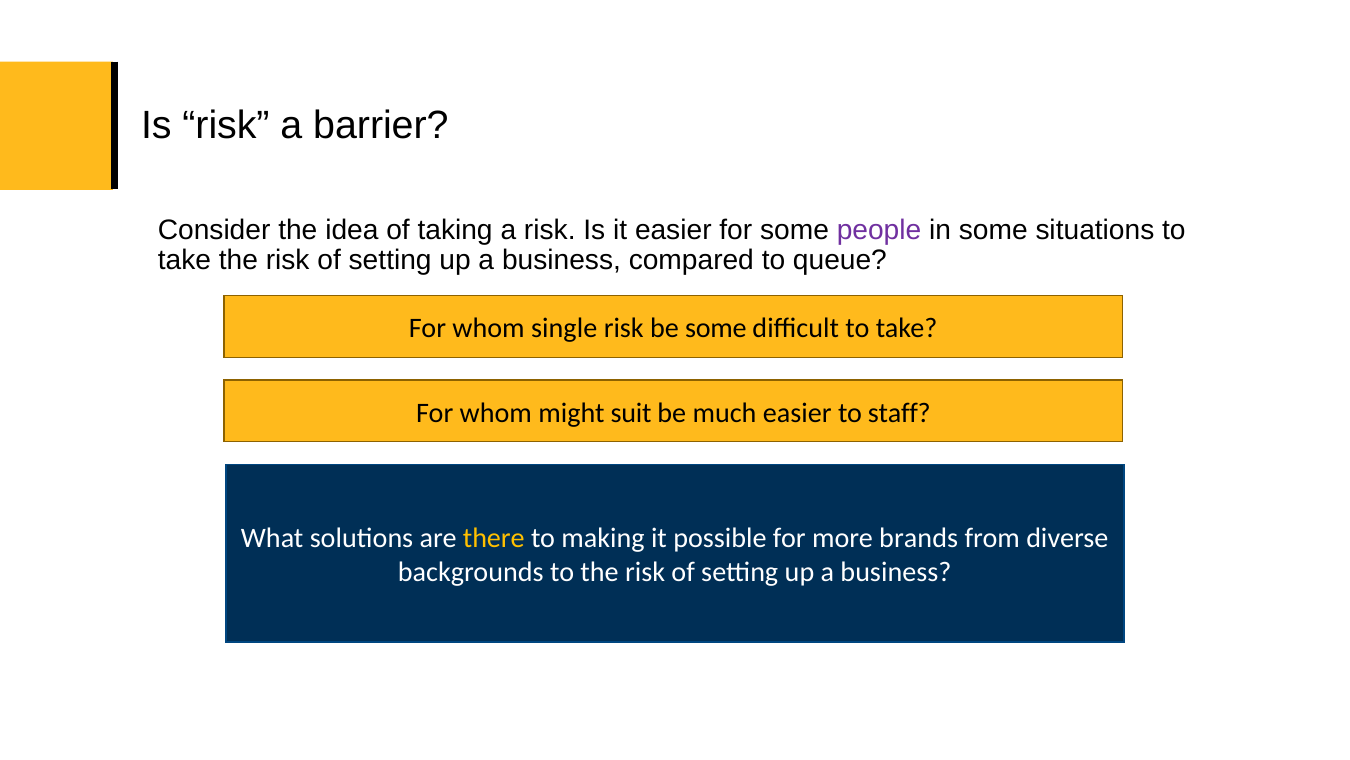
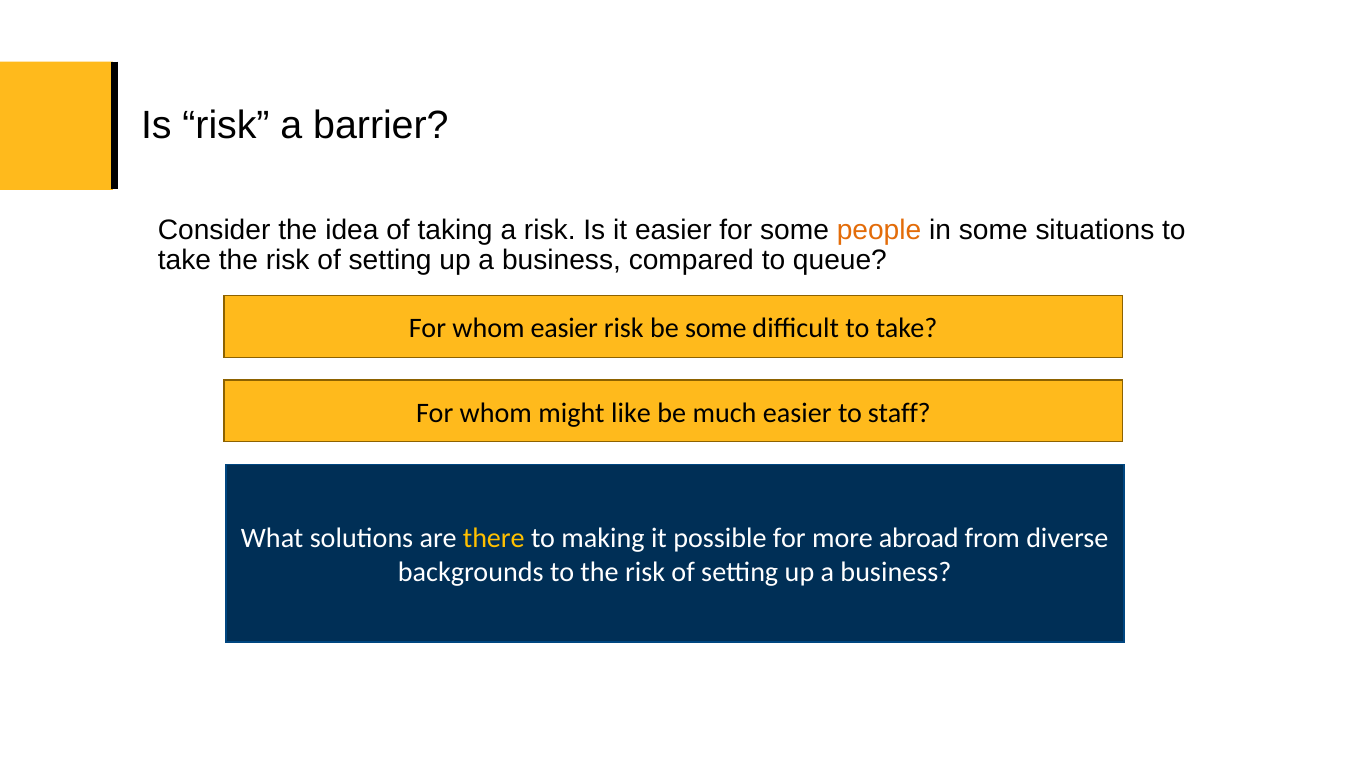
people colour: purple -> orange (879, 230)
whom single: single -> easier (564, 328)
suit: suit -> like (631, 412)
brands: brands -> abroad (919, 538)
